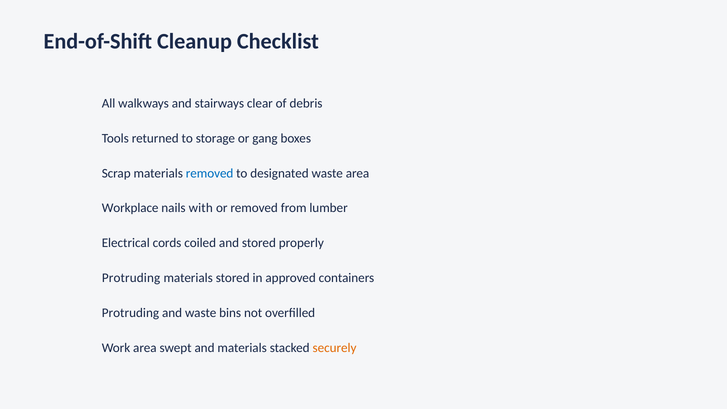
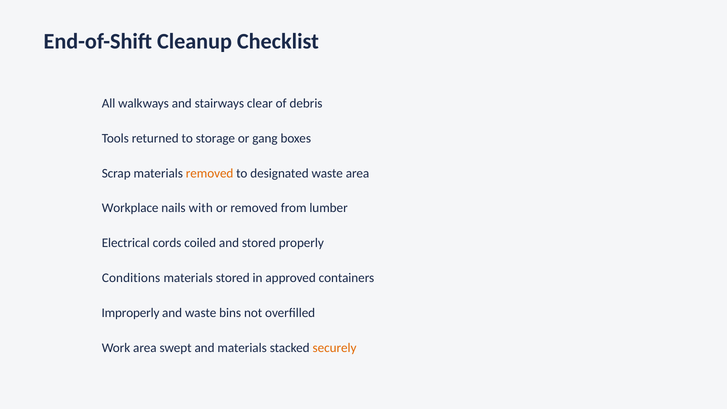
removed colour: blue -> orange (210, 173)
Protruding: Protruding -> Conditions (131, 278)
Protruding: Protruding -> Improperly (131, 313)
